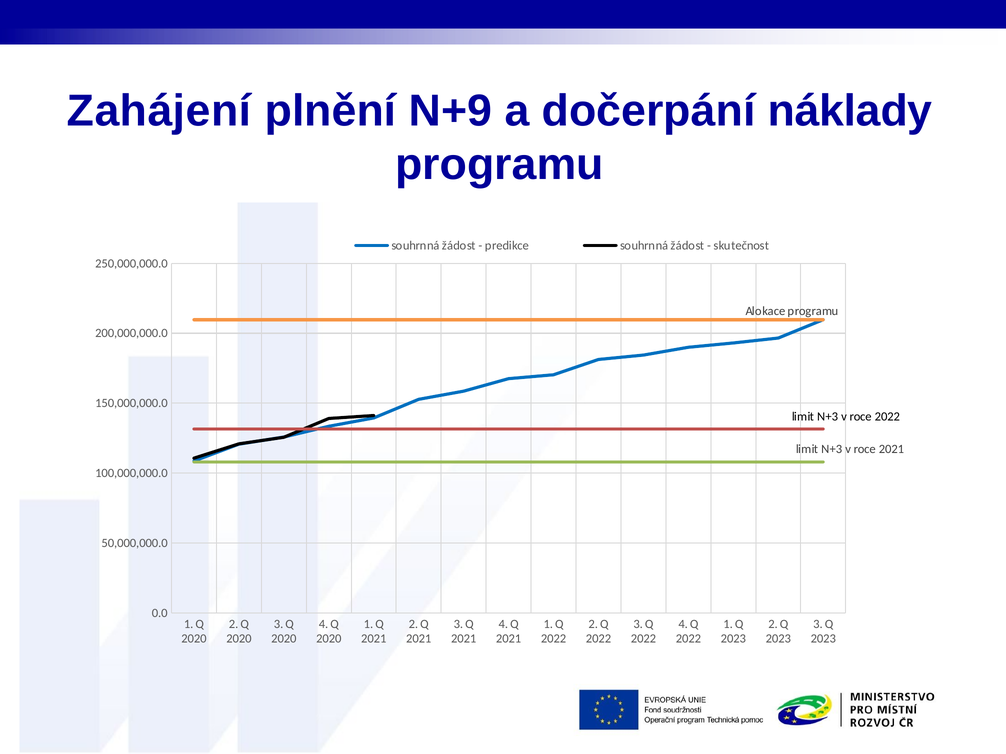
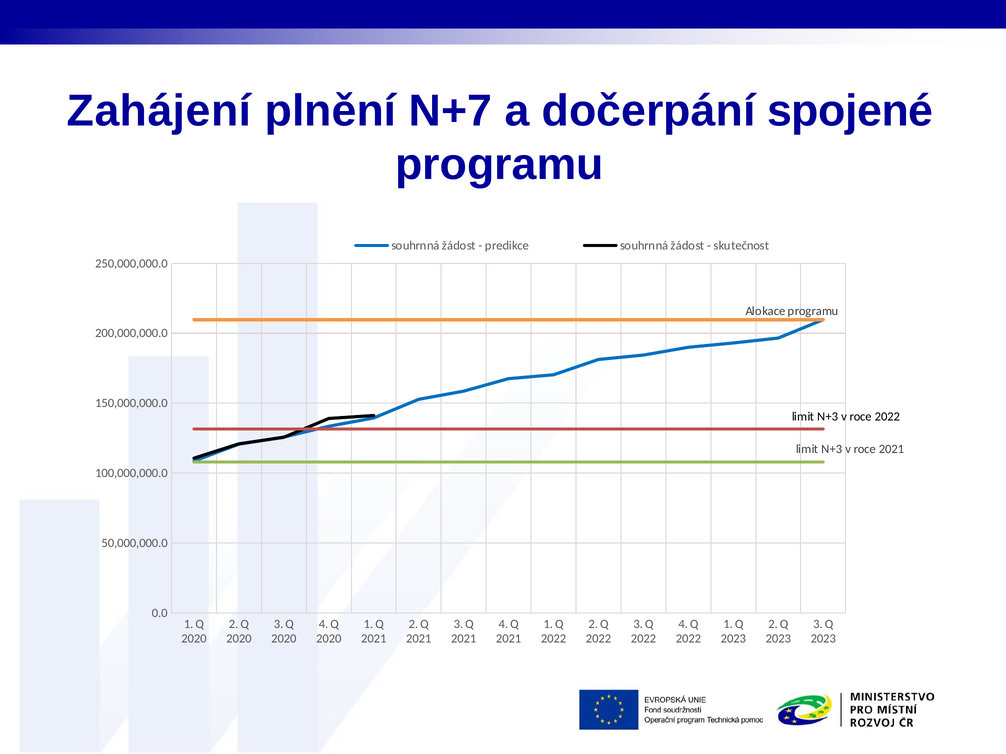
N+9: N+9 -> N+7 (450, 111)
náklady: náklady -> spojené (850, 111)
